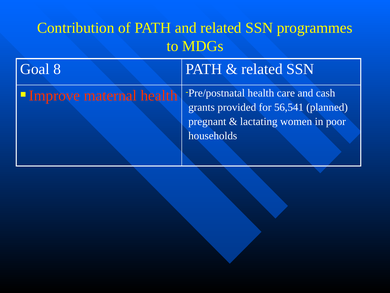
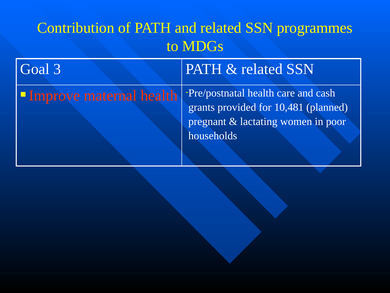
8: 8 -> 3 (57, 69)
56,541: 56,541 -> 10,481 (289, 107)
